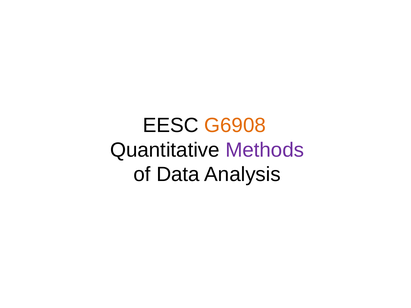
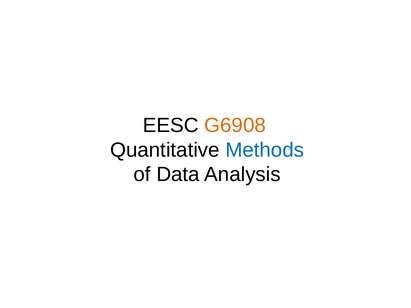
Methods colour: purple -> blue (265, 150)
